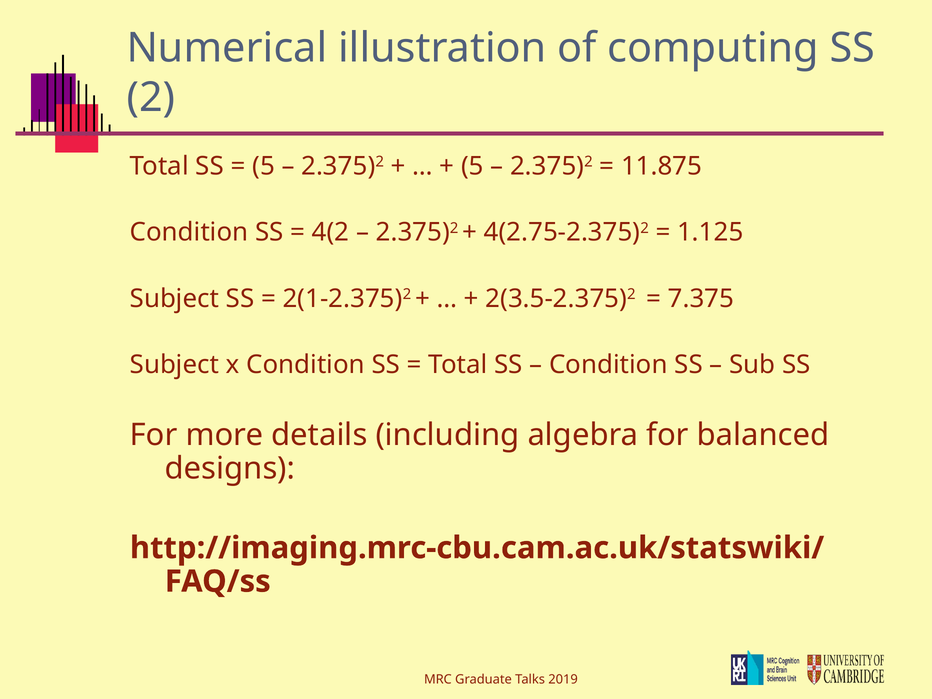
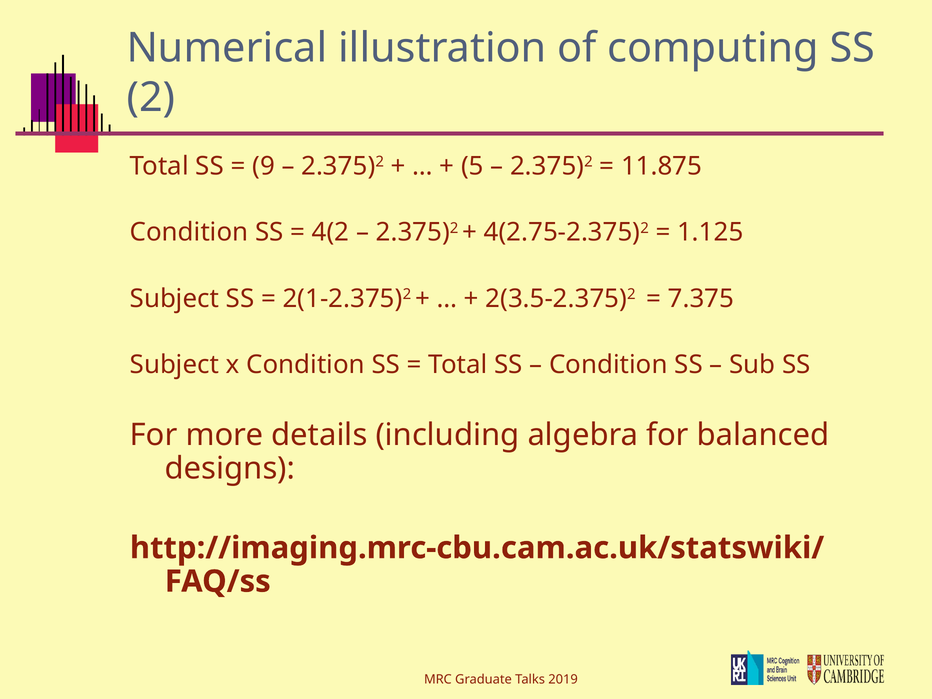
5: 5 -> 9 (264, 166)
